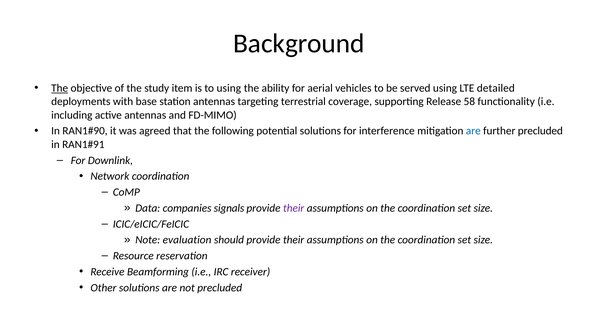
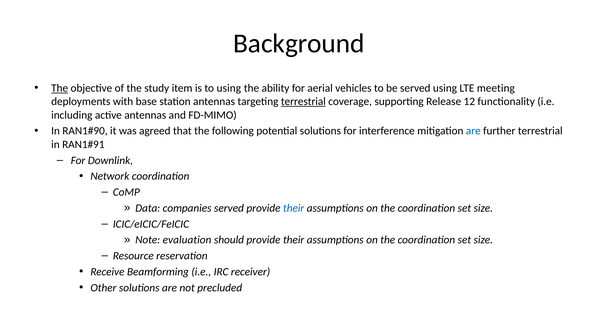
detailed: detailed -> meeting (496, 88)
terrestrial underline: none -> present (303, 102)
58: 58 -> 12 (469, 102)
further precluded: precluded -> terrestrial (540, 131)
companies signals: signals -> served (229, 208)
their colour: purple -> blue (294, 208)
